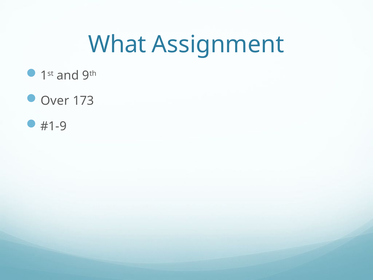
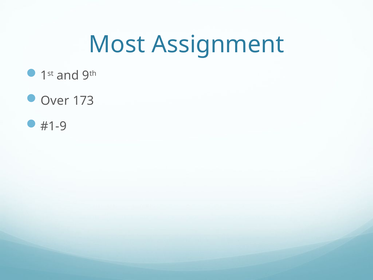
What: What -> Most (117, 44)
